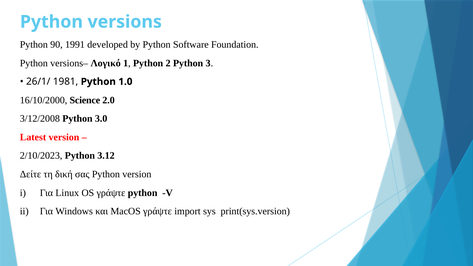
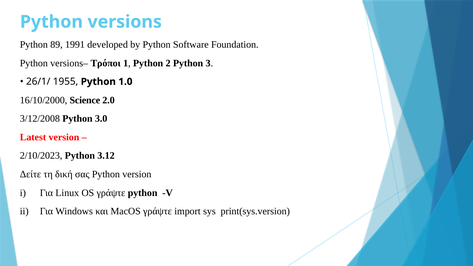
90: 90 -> 89 (56, 45)
Λογικό: Λογικό -> Τρόποι (106, 63)
1981: 1981 -> 1955 (66, 82)
